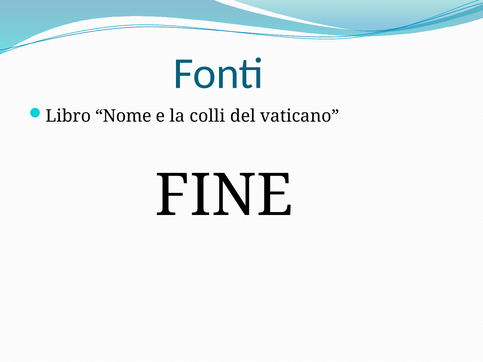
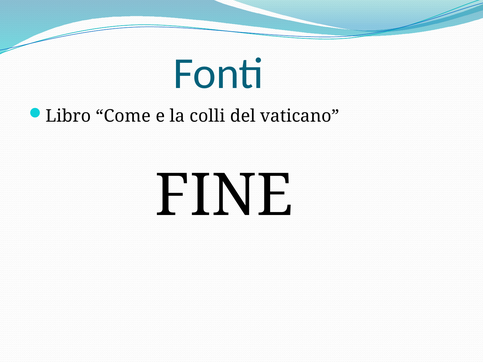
Nome: Nome -> Come (123, 116)
